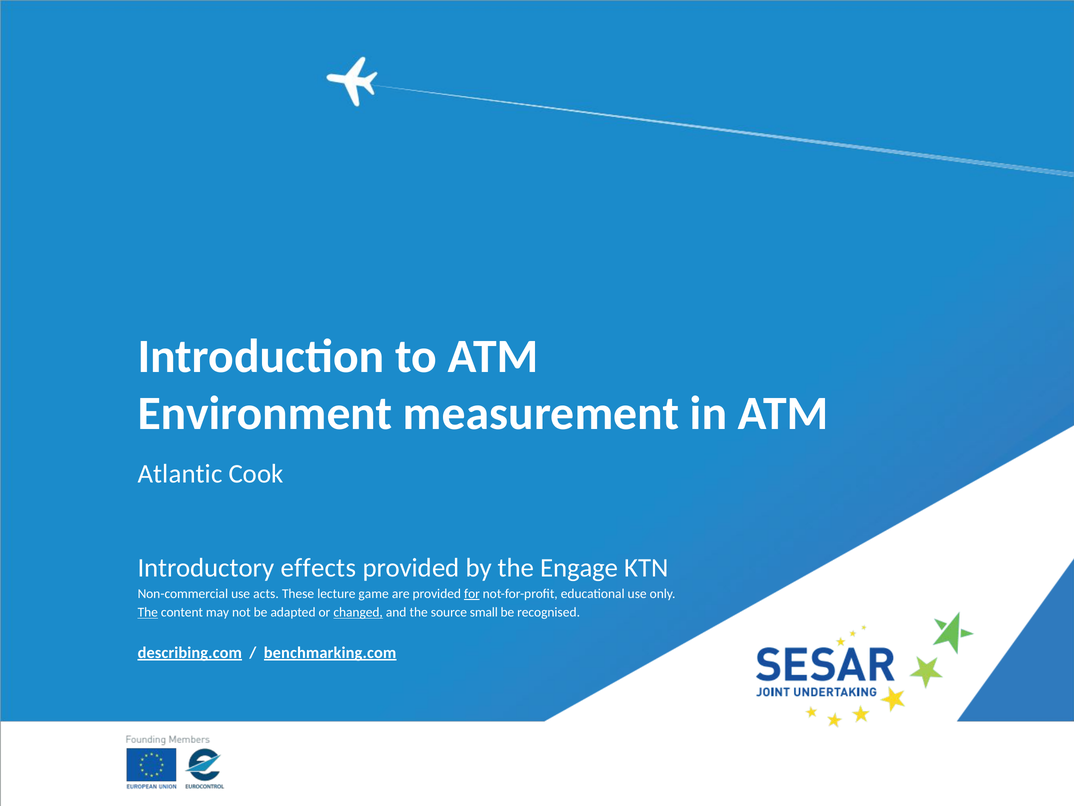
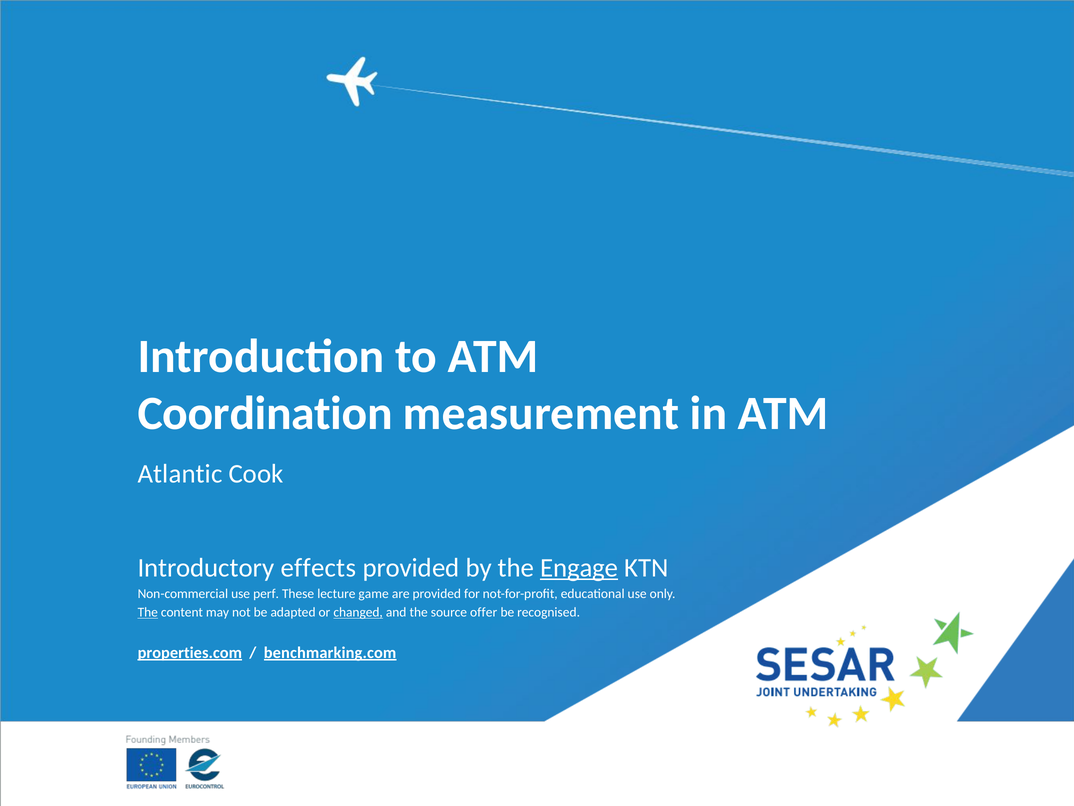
Environment: Environment -> Coordination (265, 413)
Engage underline: none -> present (579, 567)
acts: acts -> perf (266, 593)
for underline: present -> none (472, 593)
small: small -> offer (484, 612)
describing.com: describing.com -> properties.com (190, 652)
